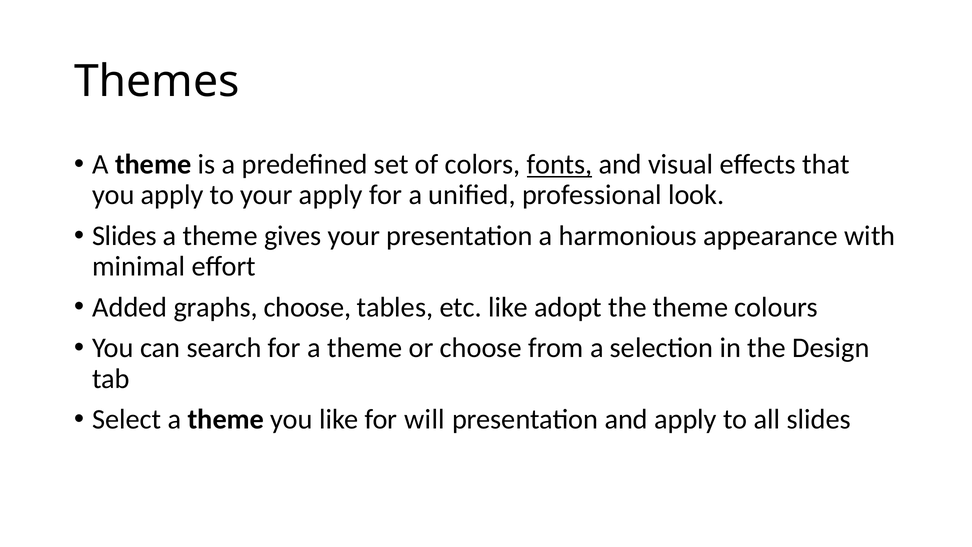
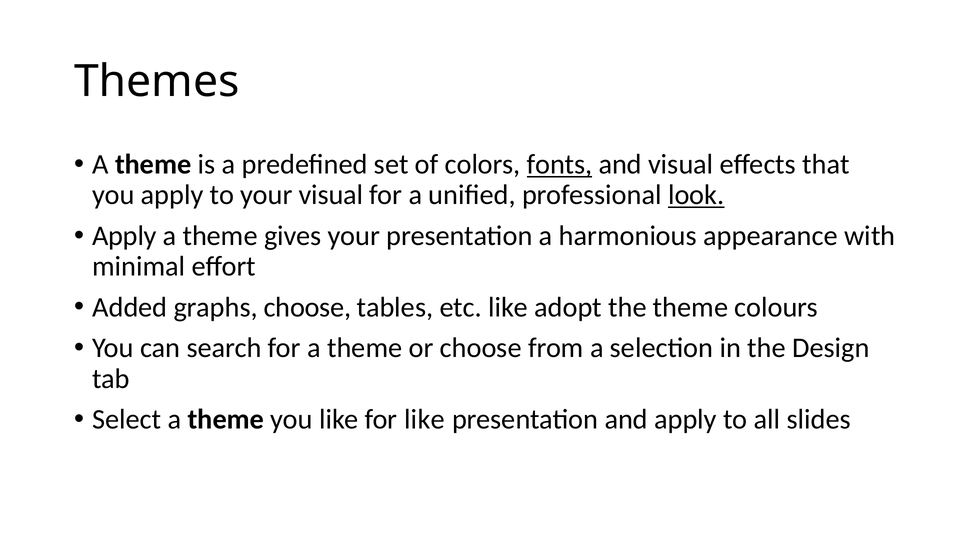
your apply: apply -> visual (331, 195)
look underline: none -> present (696, 195)
Slides: Slides -> Apply (124, 236)
for will: will -> like (425, 419)
